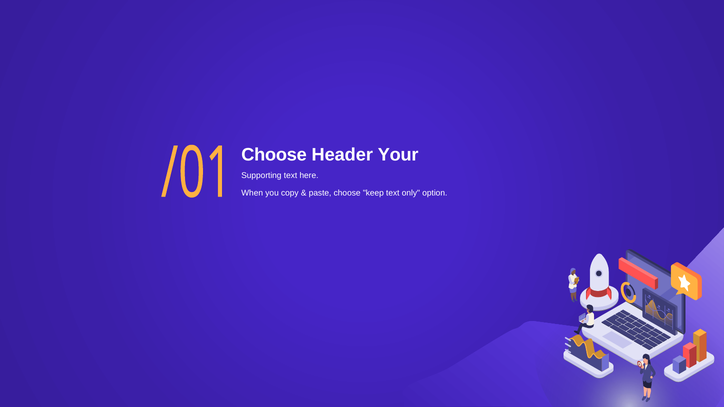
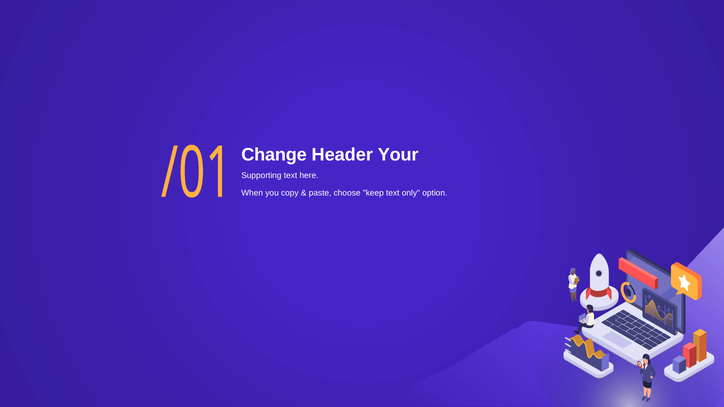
Choose: Choose -> Change (274, 155)
